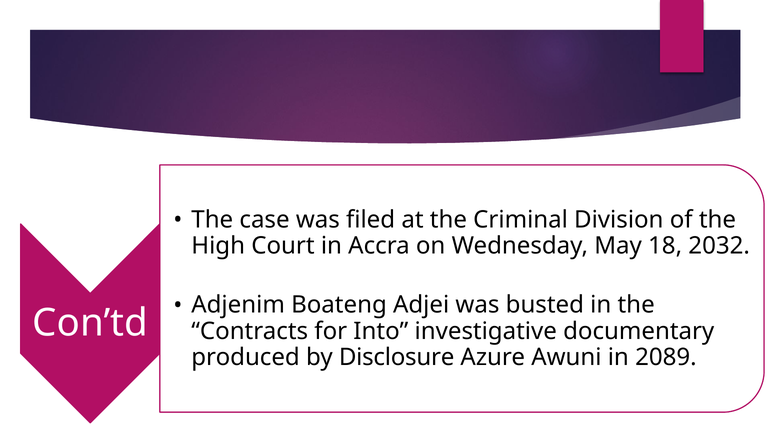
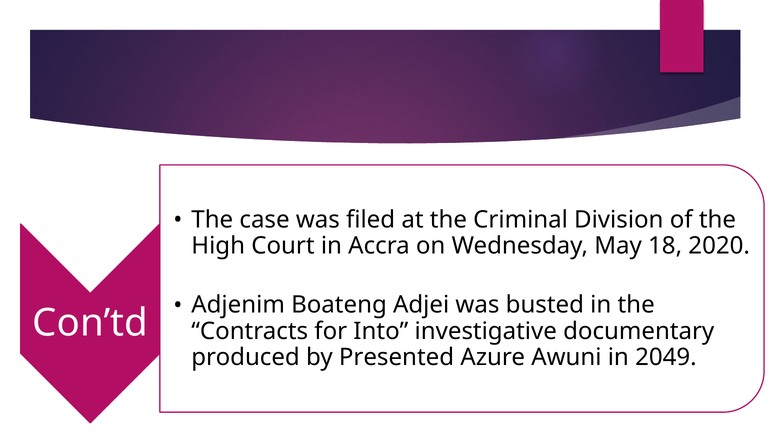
2032: 2032 -> 2020 (719, 246)
Disclosure: Disclosure -> Presented (396, 357)
2089: 2089 -> 2049 (666, 357)
